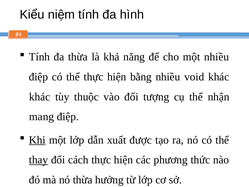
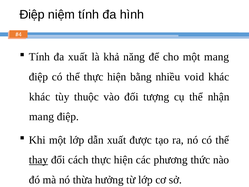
Kiểu: Kiểu -> Điệp (32, 15)
đa thừa: thừa -> xuất (78, 57)
một nhiều: nhiều -> mang (217, 57)
Khi underline: present -> none (37, 140)
